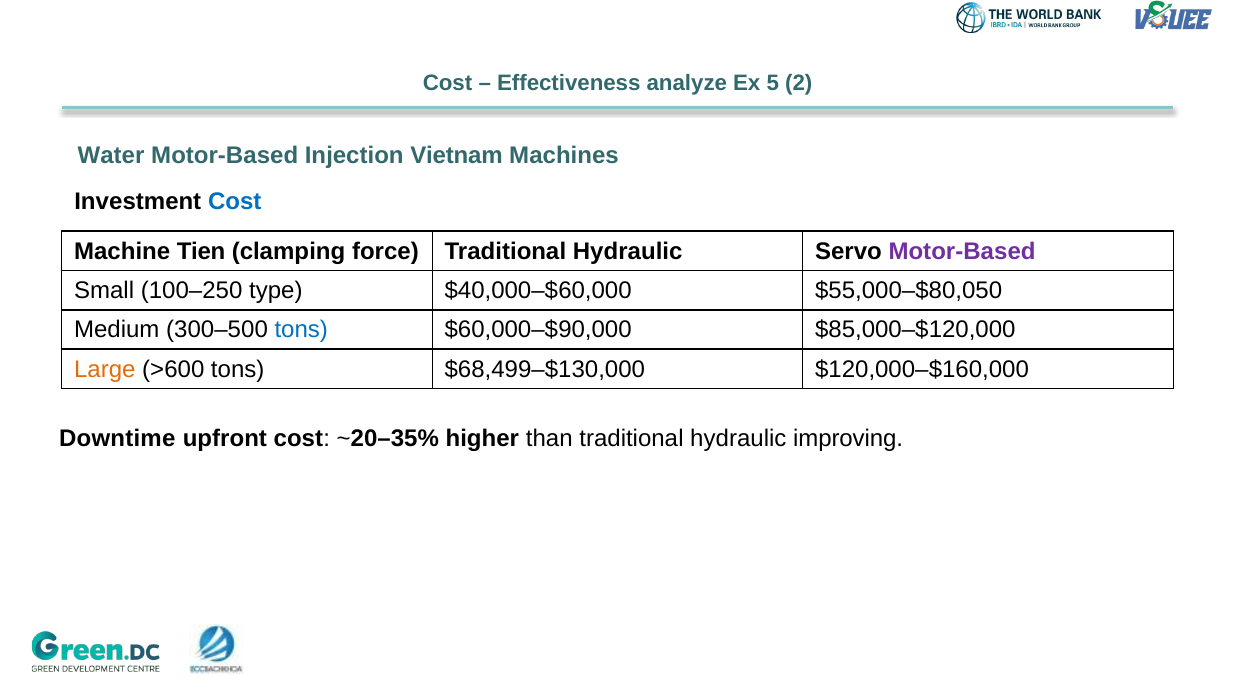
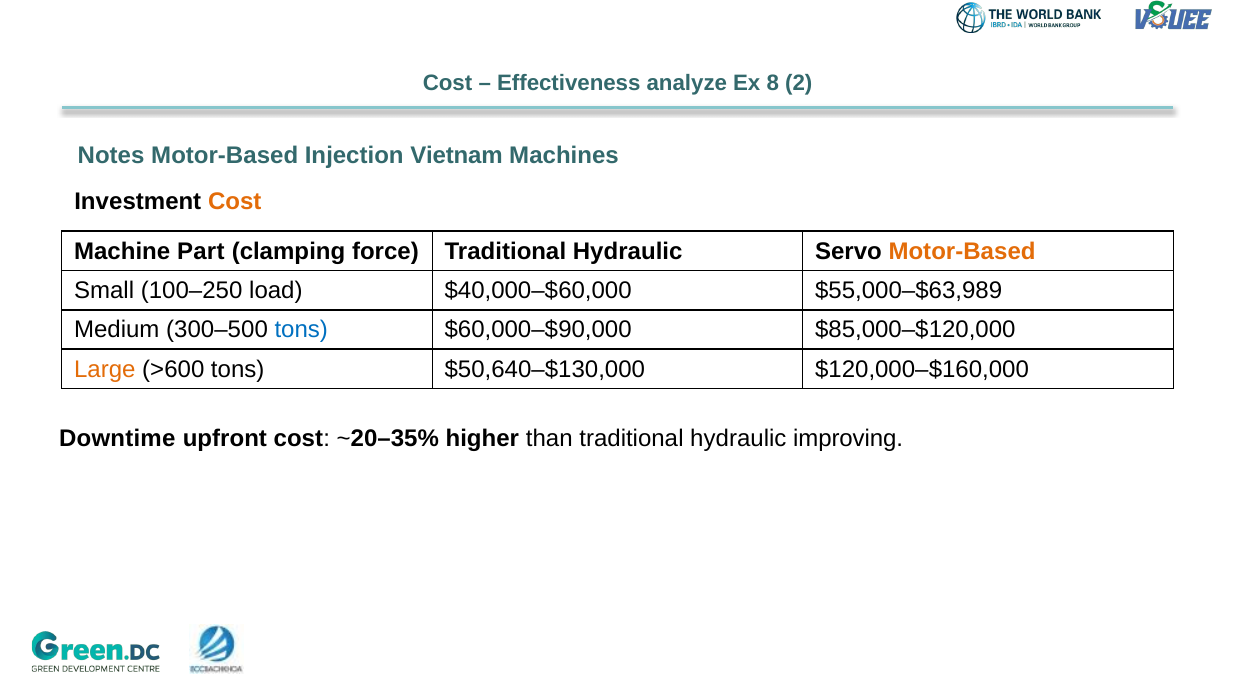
5: 5 -> 8 (773, 83)
Water: Water -> Notes (111, 156)
Cost colour: blue -> orange (235, 202)
Tien: Tien -> Part (201, 251)
Motor-Based colour: purple -> orange (962, 251)
type: type -> load (276, 291)
$55,000–$80,050: $55,000–$80,050 -> $55,000–$63,989 (909, 291)
$68,499–$130,000: $68,499–$130,000 -> $50,640–$130,000 (545, 370)
